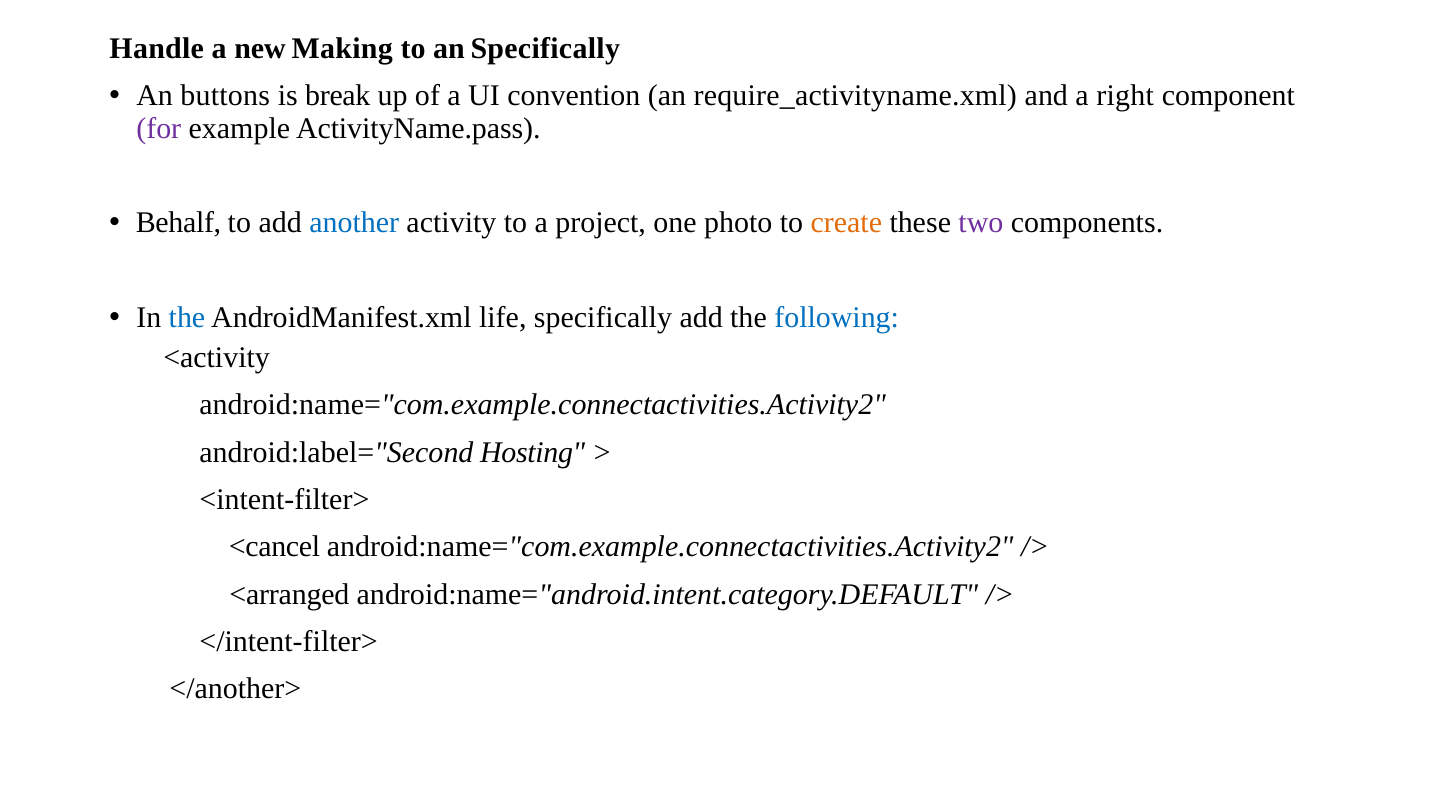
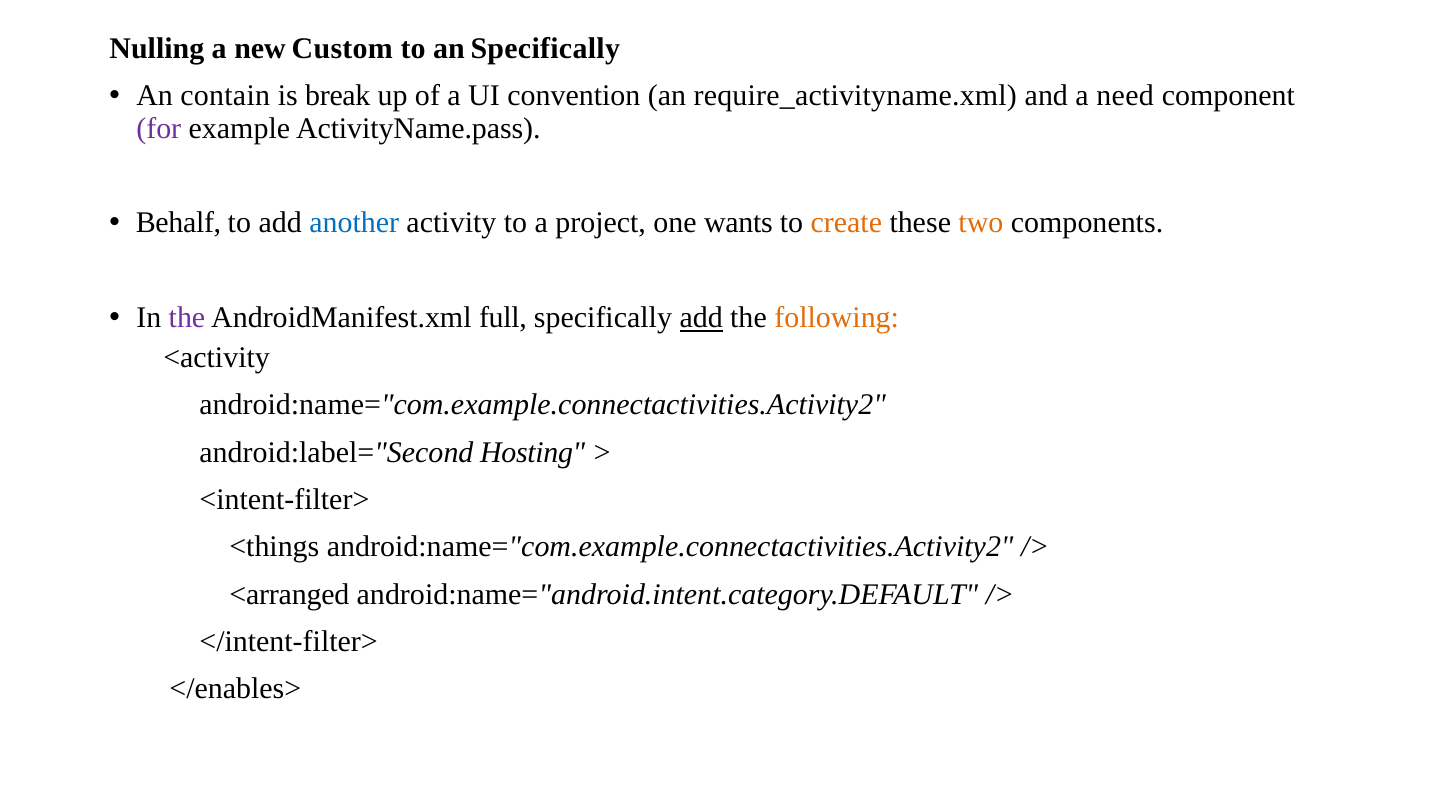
Handle: Handle -> Nulling (157, 49)
Making: Making -> Custom (342, 49)
buttons: buttons -> contain (225, 96)
right: right -> need (1125, 96)
photo: photo -> wants (738, 223)
two colour: purple -> orange (981, 223)
the colour: blue -> purple (187, 318)
life: life -> full (503, 318)
add underline: none -> present (701, 318)
following colour: blue -> orange (837, 318)
<cancel: <cancel -> <things (274, 547)
</another>: </another> -> </enables> (235, 689)
